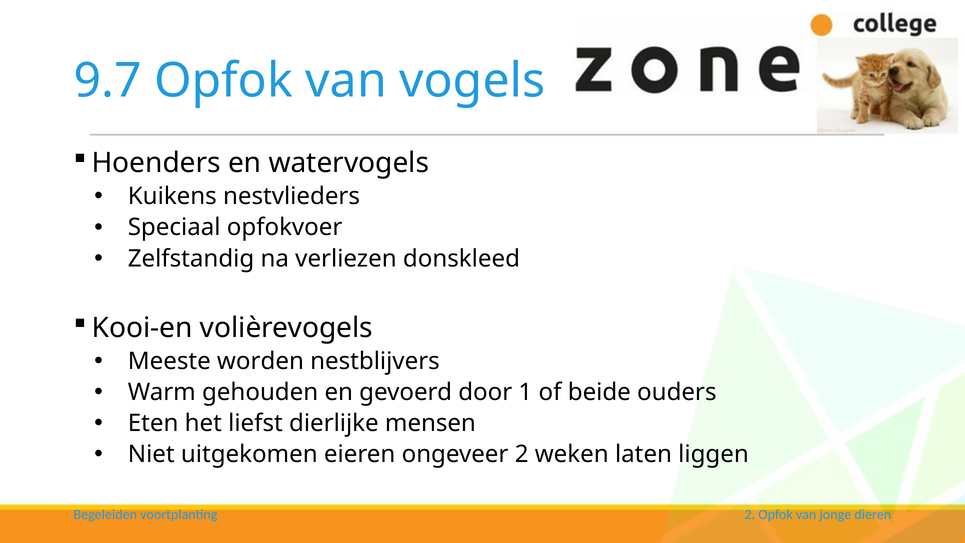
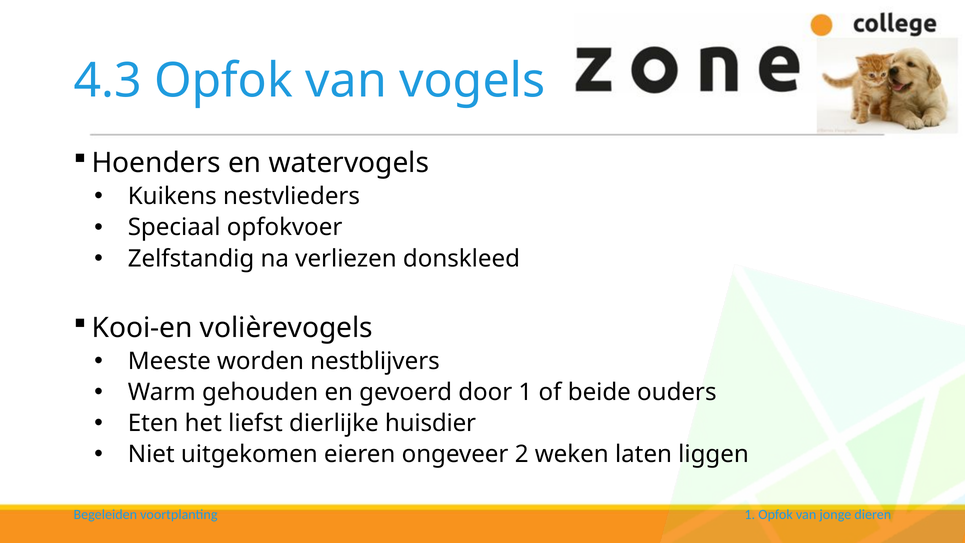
9.7: 9.7 -> 4.3 (108, 81)
mensen: mensen -> huisdier (431, 423)
voortplanting 2: 2 -> 1 (750, 514)
